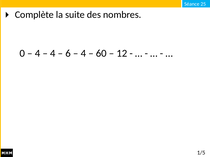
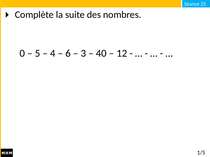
4: 4 -> 5 (38, 53)
4: 4 -> 3 (83, 53)
60: 60 -> 40 (101, 53)
